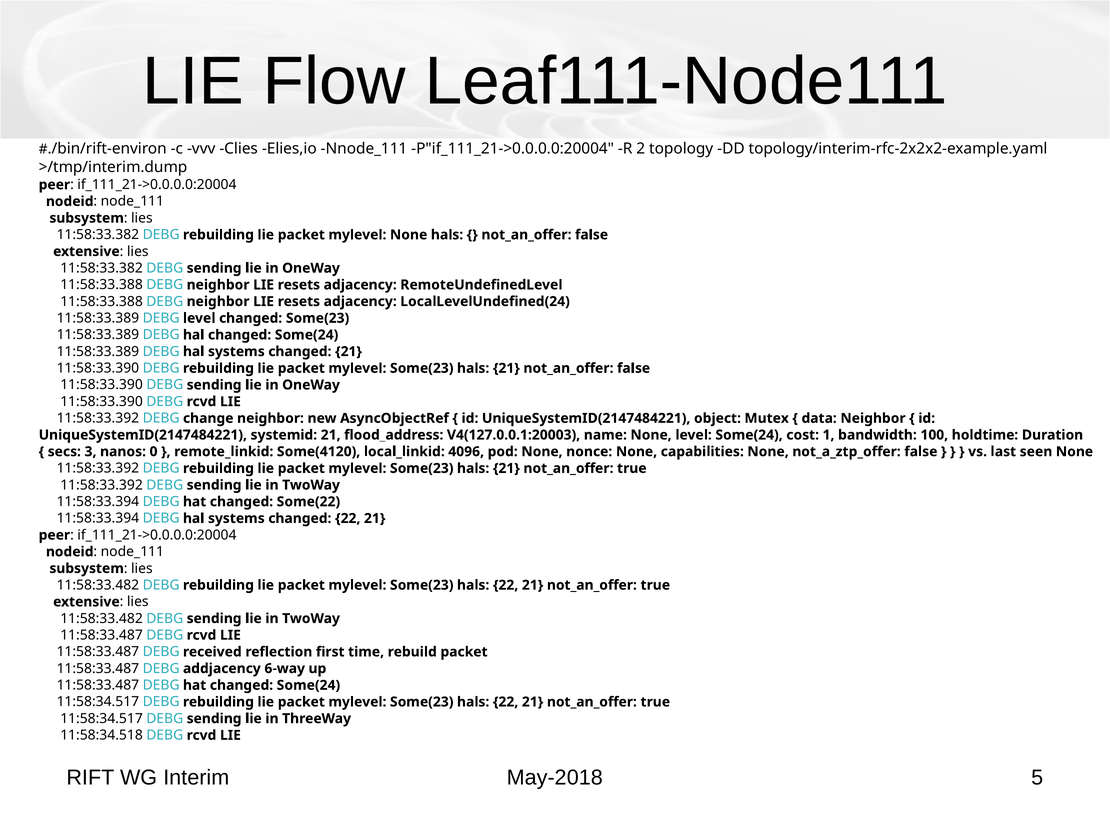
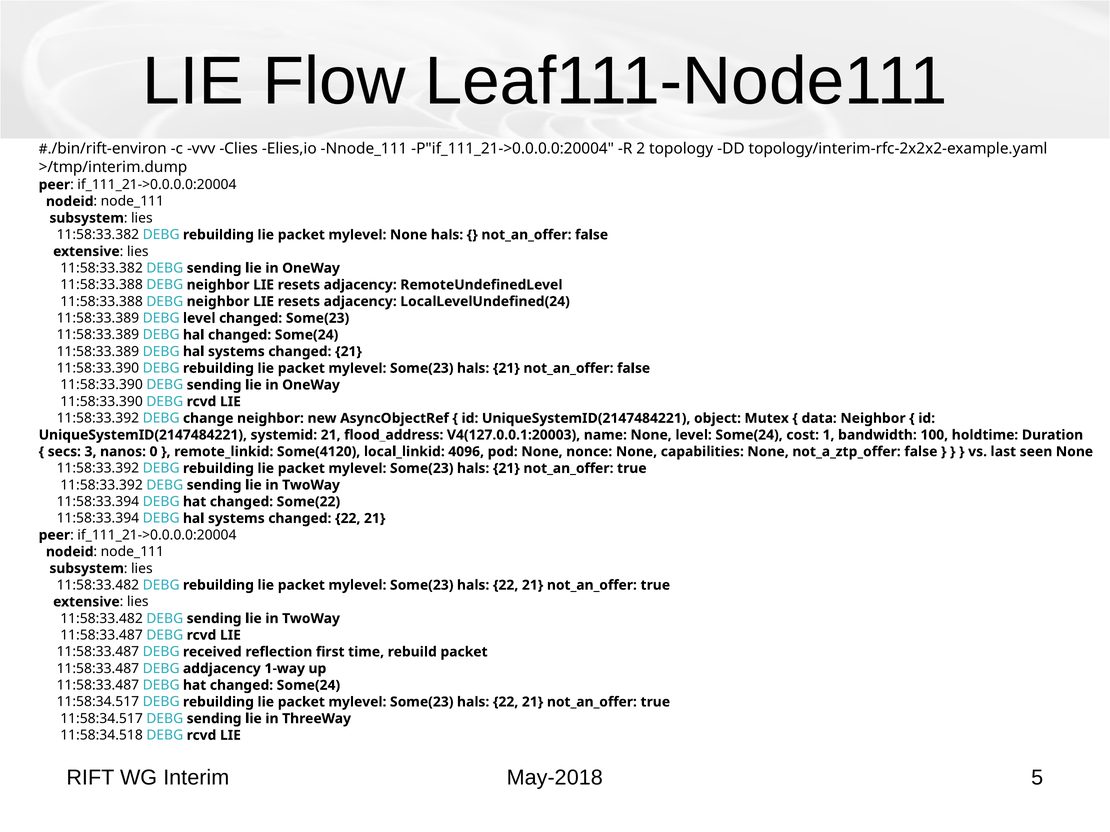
6-way: 6-way -> 1-way (285, 669)
